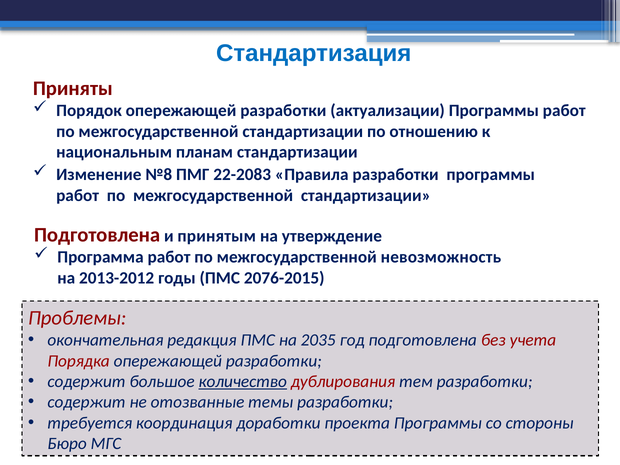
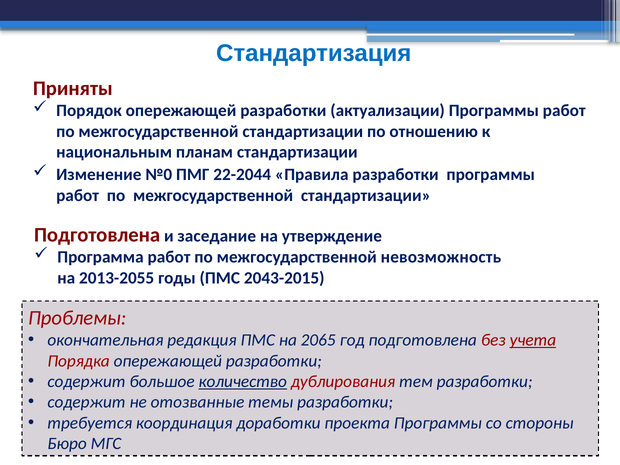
№8: №8 -> №0 (159, 175)
22-2083: 22-2083 -> 22-2044 (242, 175)
принятым: принятым -> заседание (217, 236)
2013-2012: 2013-2012 -> 2013-2055 (117, 278)
2076-2015: 2076-2015 -> 2043-2015 (284, 278)
2035: 2035 -> 2065 (318, 340)
учета underline: none -> present (533, 340)
